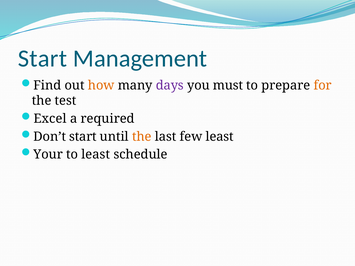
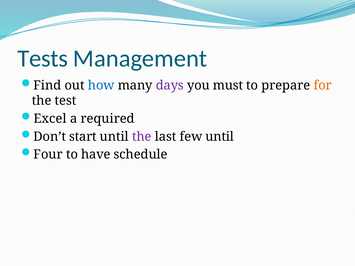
Start: Start -> Tests (43, 59)
how colour: orange -> blue (101, 85)
the colour: orange -> purple (142, 137)
few least: least -> until (220, 137)
Your: Your -> Four (48, 155)
to least: least -> have (96, 155)
